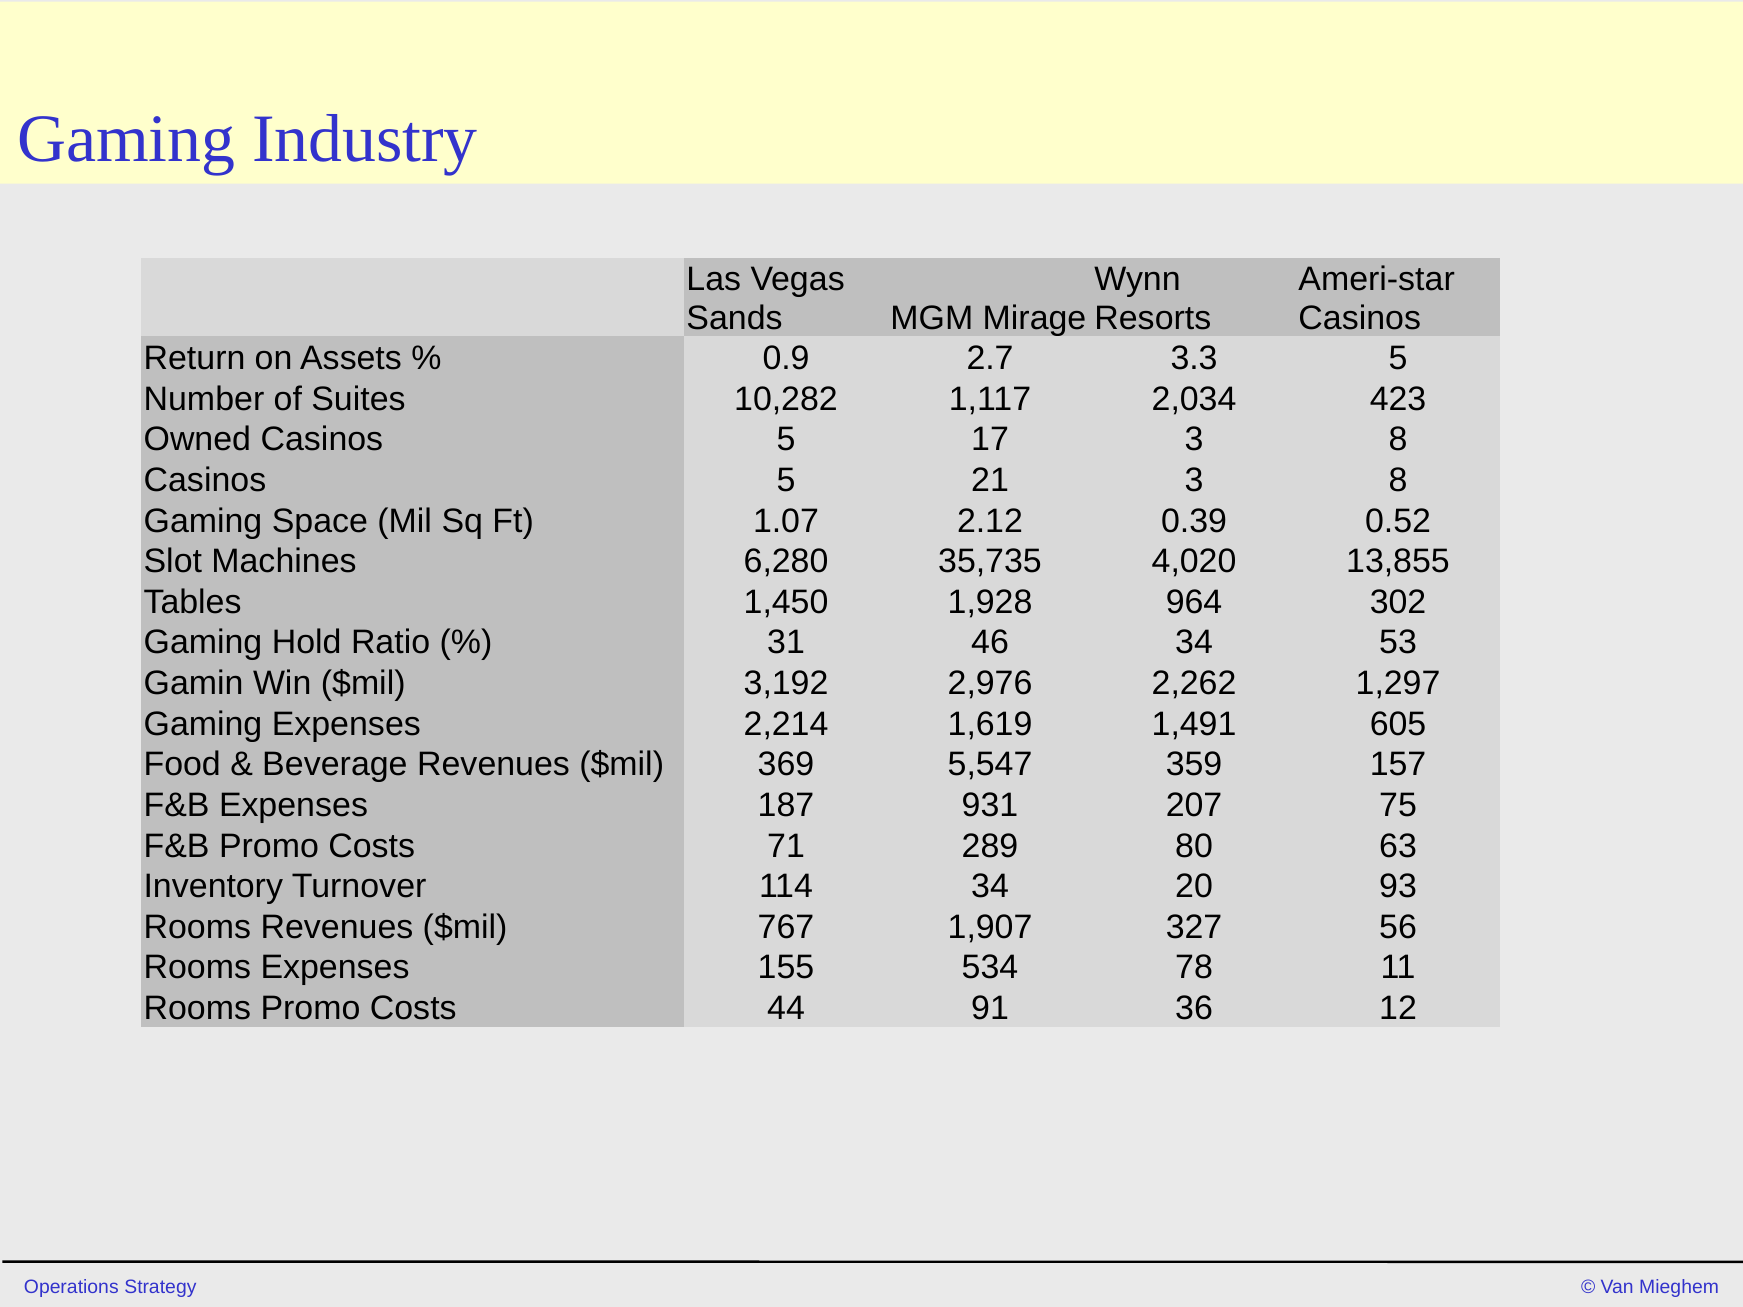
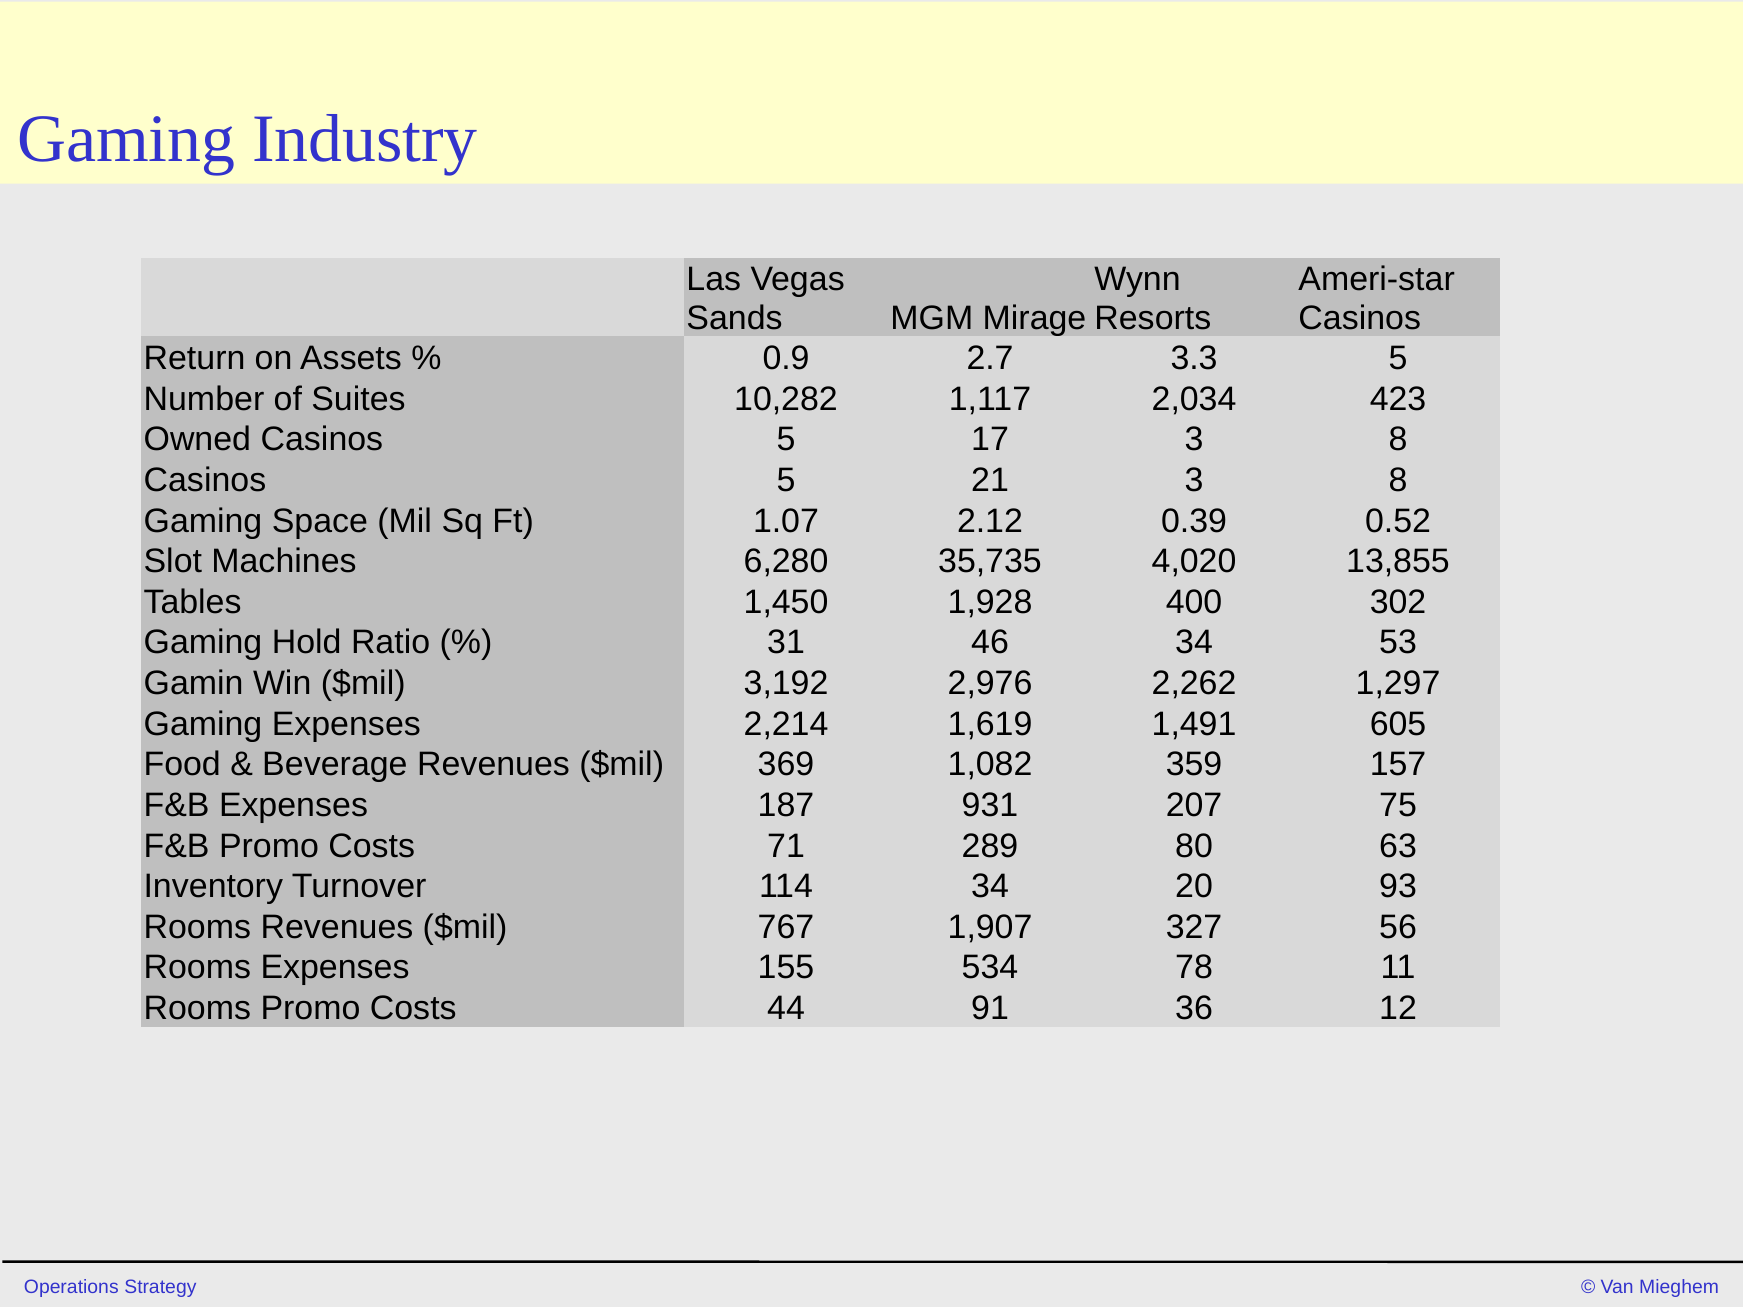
964: 964 -> 400 (1194, 602)
5,547: 5,547 -> 1,082 (990, 765)
